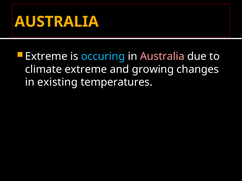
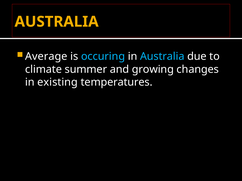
Extreme: Extreme -> Average (46, 57)
Australia colour: pink -> light blue (162, 57)
climate extreme: extreme -> summer (86, 70)
